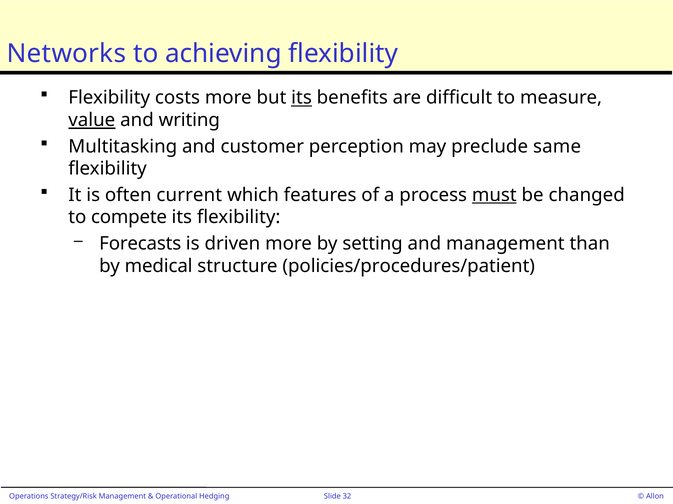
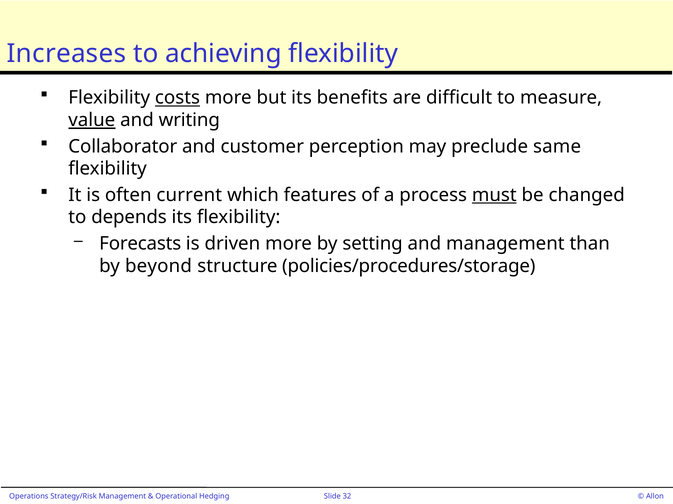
Networks: Networks -> Increases (66, 54)
costs underline: none -> present (178, 98)
its underline: present -> none (302, 98)
Multitasking: Multitasking -> Collaborator (123, 147)
compete: compete -> depends (129, 218)
medical: medical -> beyond (158, 266)
policies/procedures/patient: policies/procedures/patient -> policies/procedures/storage (409, 266)
